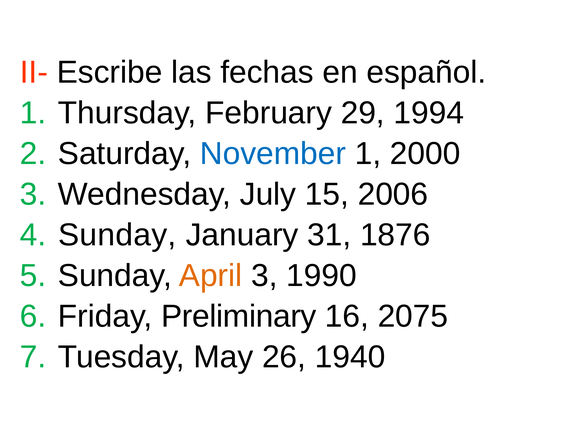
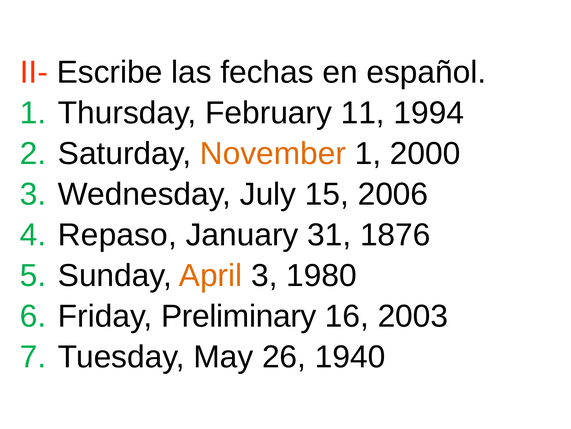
29: 29 -> 11 (363, 113)
November colour: blue -> orange (273, 153)
Sunday: Sunday -> Repaso (117, 234)
1990: 1990 -> 1980 (322, 275)
2075: 2075 -> 2003 (413, 316)
